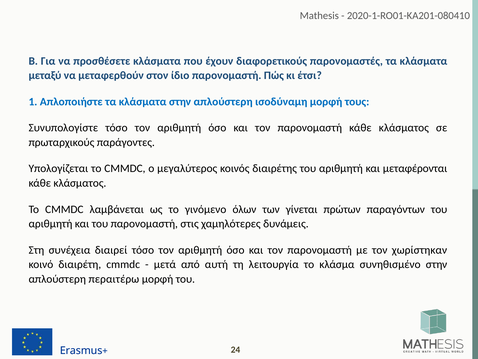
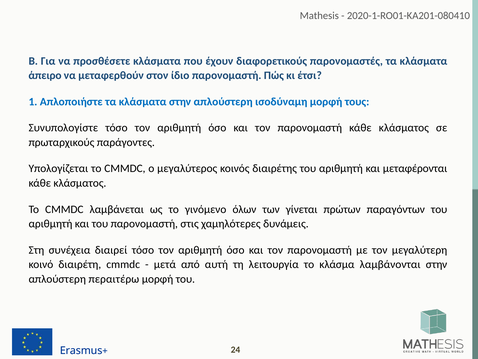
μεταξύ: μεταξύ -> άπειρο (45, 75)
χωρίστηκαν: χωρίστηκαν -> μεγαλύτερη (420, 250)
συνηθισμένο: συνηθισμένο -> λαμβάνονται (390, 264)
